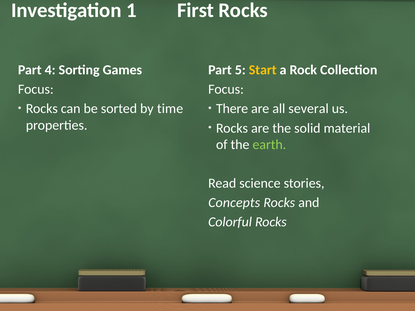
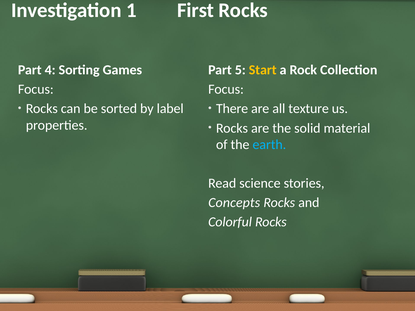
time: time -> label (170, 109)
several: several -> texture (309, 109)
earth colour: light green -> light blue (269, 145)
